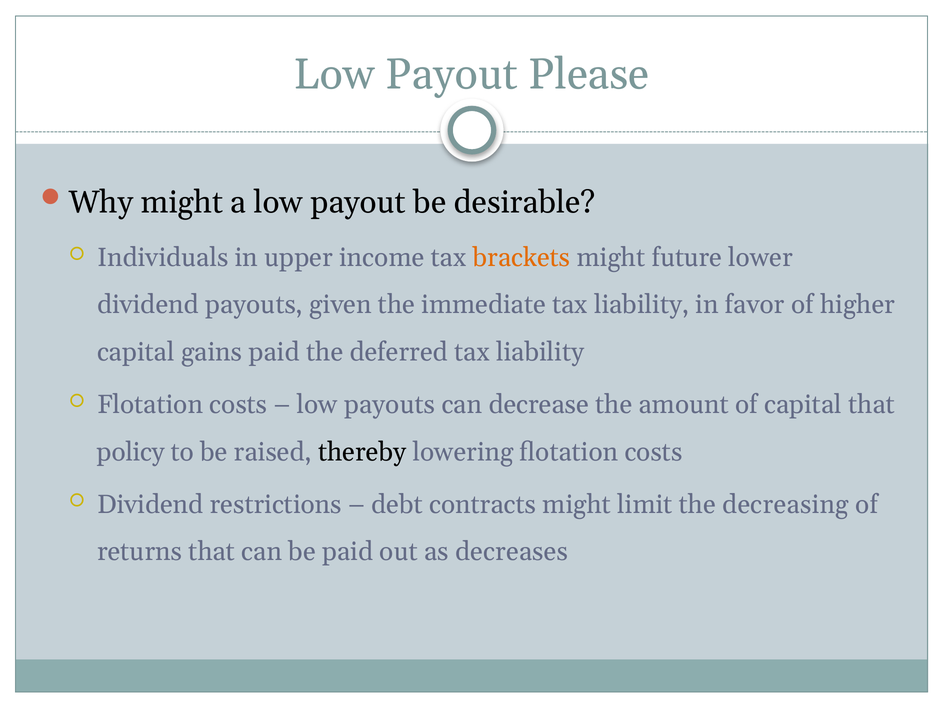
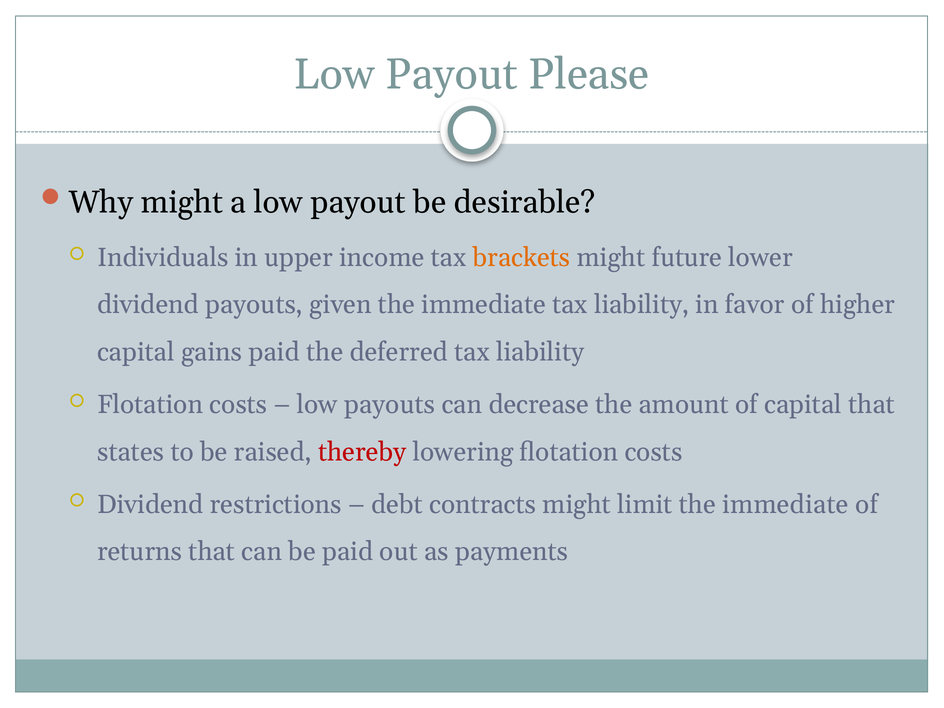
policy: policy -> states (131, 452)
thereby colour: black -> red (362, 452)
limit the decreasing: decreasing -> immediate (785, 504)
decreases: decreases -> payments (512, 552)
